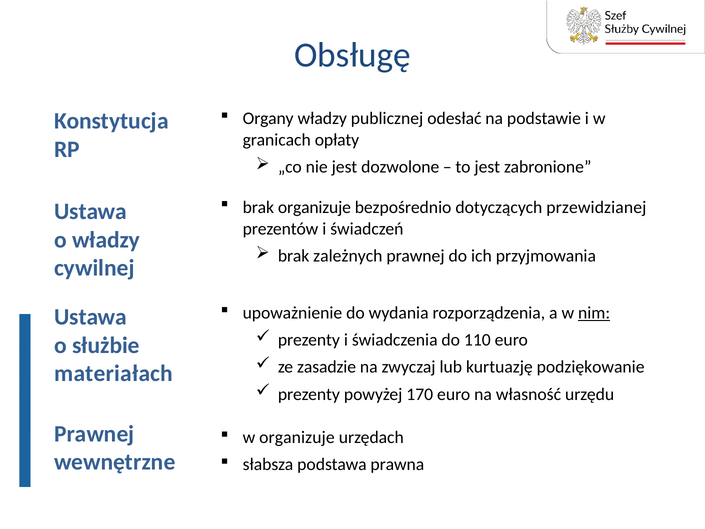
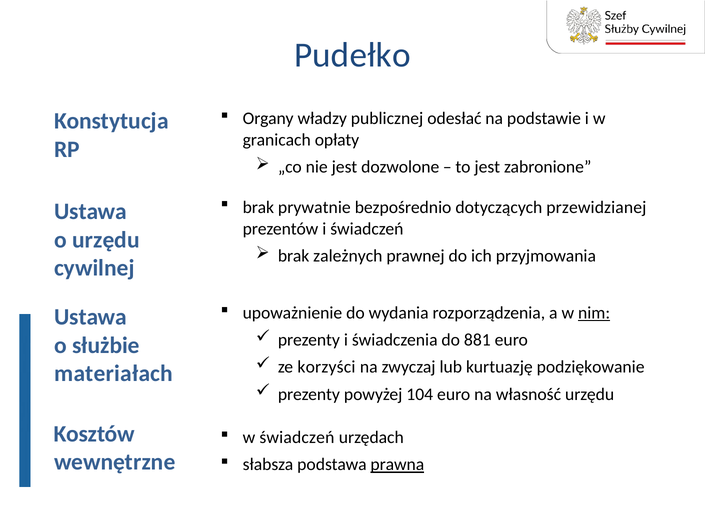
Obsługę: Obsługę -> Pudełko (352, 55)
brak organizuje: organizuje -> prywatnie (314, 207)
o władzy: władzy -> urzędu (106, 240)
110: 110 -> 881 (477, 340)
zasadzie: zasadzie -> korzyści (326, 367)
170: 170 -> 104 (420, 394)
Prawnej: Prawnej -> Kosztów (94, 434)
w organizuje: organizuje -> świadczeń (297, 437)
prawna underline: none -> present (397, 464)
